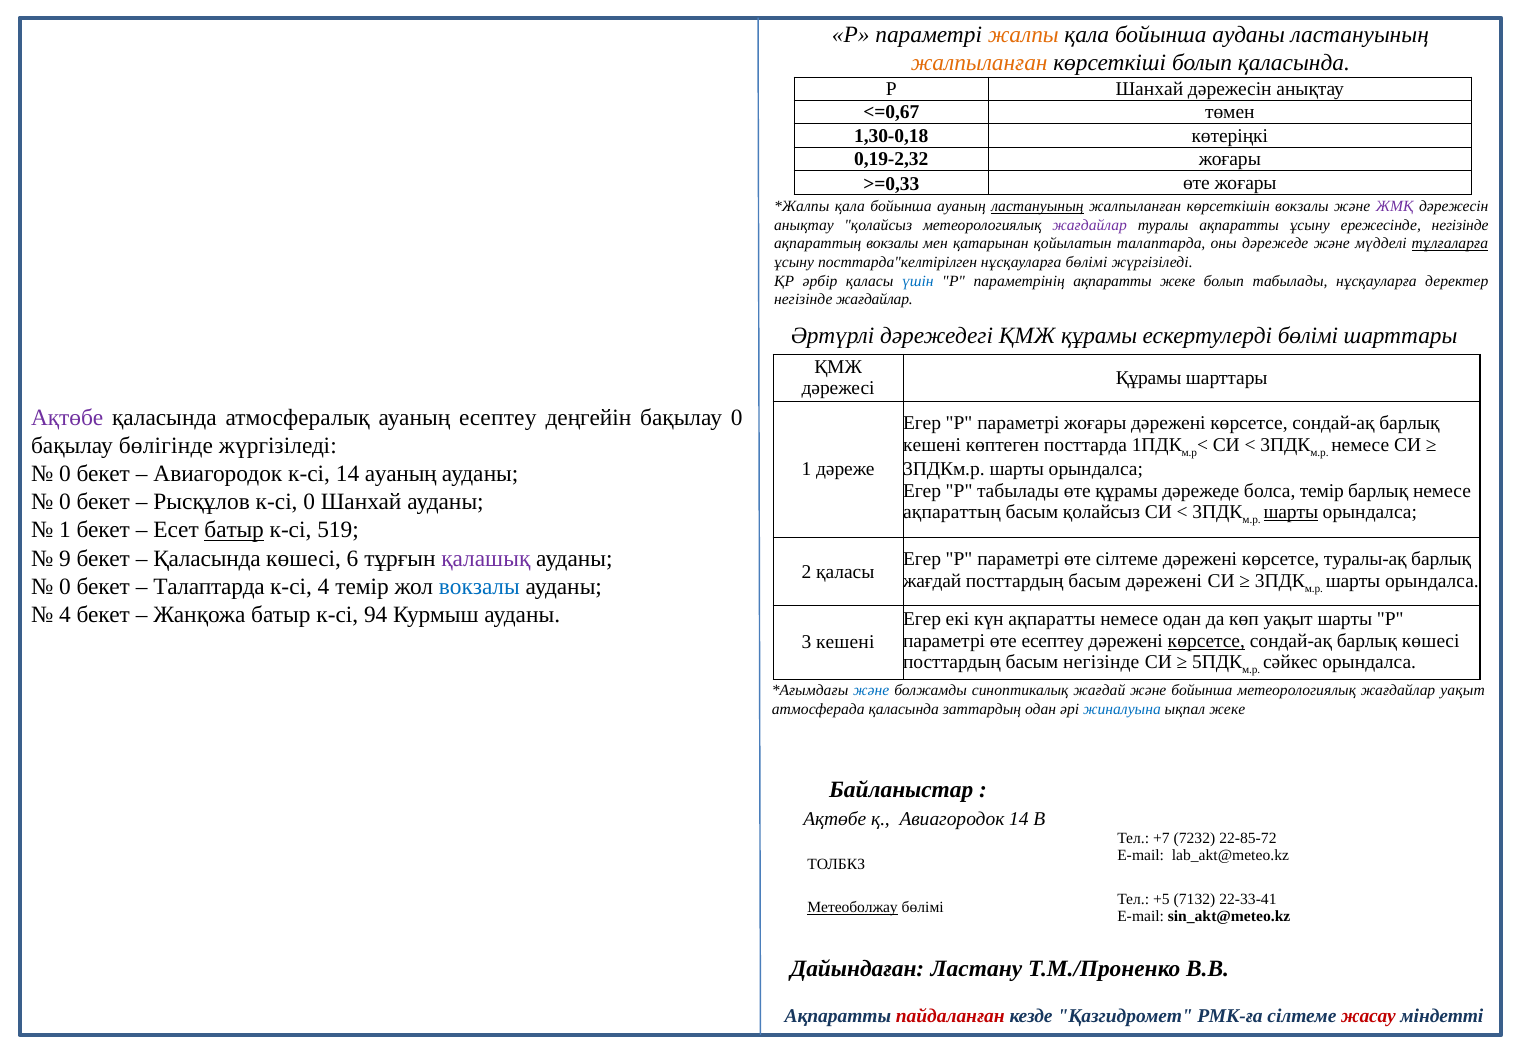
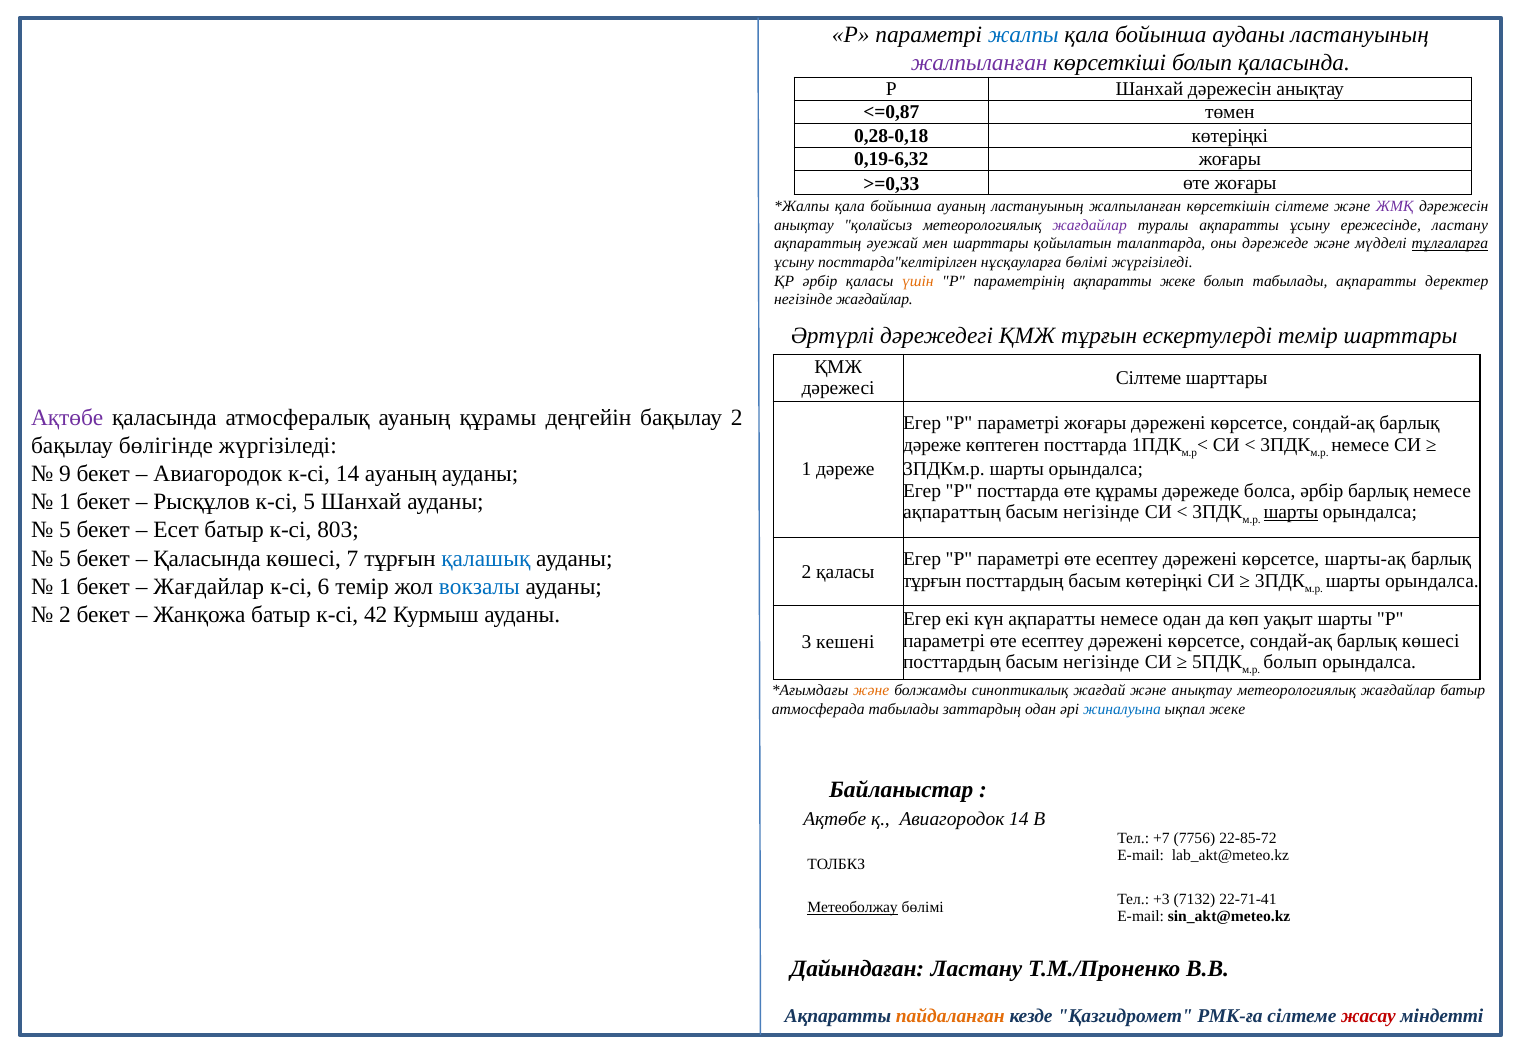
жалпы colour: orange -> blue (1023, 35)
жалпыланған colour: orange -> purple (979, 63)
<=0,67: <=0,67 -> <=0,87 (891, 112)
1,30-0,18: 1,30-0,18 -> 0,28-0,18 (891, 136)
0,19-2,32: 0,19-2,32 -> 0,19-6,32 (891, 159)
ластануының underline: present -> none (1037, 206)
көрсеткішін вокзалы: вокзалы -> сілтеме (1302, 206)
ережесінде негізінде: негізінде -> ластану (1460, 225)
ақпараттың вокзалы: вокзалы -> әуежай (892, 244)
мен қатарынан: қатарынан -> шарттары (991, 244)
үшін colour: blue -> orange (918, 281)
табылады нұсқауларға: нұсқауларға -> ақпаратты (1376, 281)
ҚМЖ құрамы: құрамы -> тұрғын (1099, 336)
ескертулерді бөлімі: бөлімі -> темір (1308, 336)
Құрамы: Құрамы -> Сілтеме (1149, 378)
ауаның есептеу: есептеу -> құрамы (498, 418)
бақылау 0: 0 -> 2 (737, 418)
кешені: кешені -> дәреже (932, 445)
0: 0 -> 9 (65, 474)
P табылады: табылады -> посттарда (1018, 491)
болса темір: темір -> әрбір (1322, 491)
0: 0 -> 1 (65, 502)
к-сі 0: 0 -> 5 (309, 502)
қолайсыз: қолайсыз -> негізінде (1101, 512)
1: 1 -> 5 (65, 530)
батыр underline: present -> none (234, 530)
519: 519 -> 803 (338, 530)
9: 9 -> 5 (65, 558)
6: 6 -> 7 (353, 558)
қалашық colour: purple -> blue (486, 558)
сілтеме: сілтеме -> есептеу (1127, 559)
туралы-ақ: туралы-ақ -> шарты-ақ (1365, 559)
жағдай: жағдай -> тұрғын (932, 581)
басым дәрежені: дәрежені -> көтеріңкі (1164, 581)
0: 0 -> 1 (65, 586)
Талаптарда: Талаптарда -> Жағдайлар (209, 586)
к-сі 4: 4 -> 6 (324, 586)
4: 4 -> 2 (65, 615)
94: 94 -> 42 (376, 615)
көрсетсе underline: present -> none (1206, 641)
сәйкес: сәйкес -> болып (1290, 662)
және colour: blue -> orange (871, 691)
және бойынша: бойынша -> анықтау (1202, 691)
жағдайлар уақыт: уақыт -> батыр (1463, 691)
атмосферада қаласында: қаласында -> табылады (904, 709)
7232: 7232 -> 7756 (1194, 838)
+5: +5 -> +3 (1161, 899)
22-33-41: 22-33-41 -> 22-71-41 (1248, 899)
пайдаланған colour: red -> orange (950, 1016)
